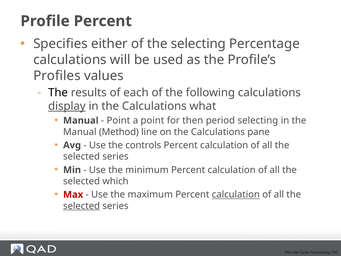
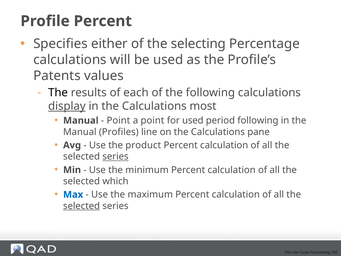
Profiles: Profiles -> Patents (57, 76)
what: what -> most (203, 106)
for then: then -> used (193, 120)
period selecting: selecting -> following (258, 120)
Method: Method -> Profiles (119, 132)
controls: controls -> product (143, 145)
series underline: none -> present (115, 156)
Max colour: red -> blue (73, 194)
calculation underline: present -> none (236, 194)
